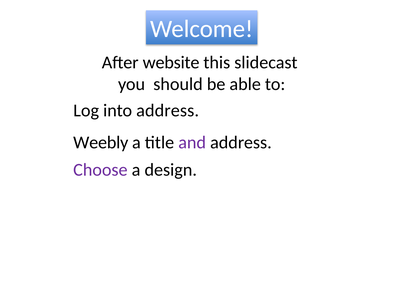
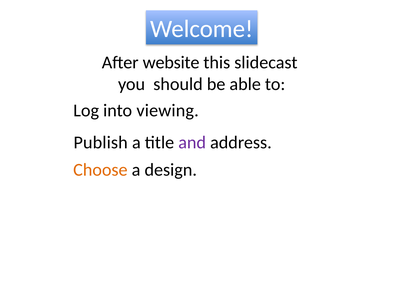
into address: address -> viewing (168, 111)
Weebly: Weebly -> Publish (101, 142)
Choose colour: purple -> orange (100, 170)
